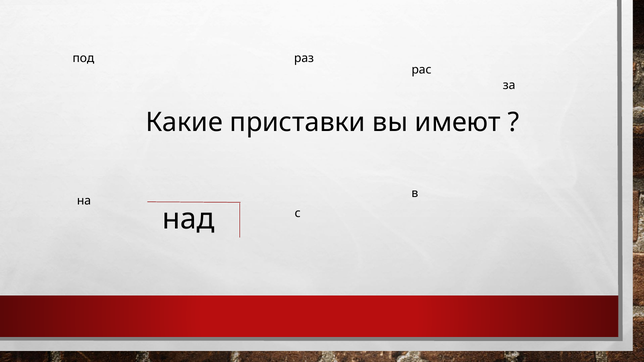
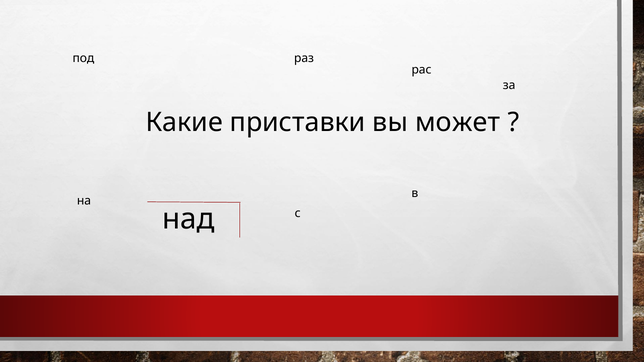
имеют: имеют -> может (458, 122)
